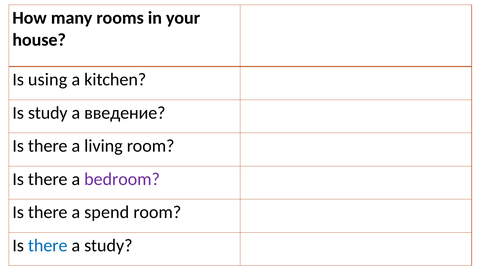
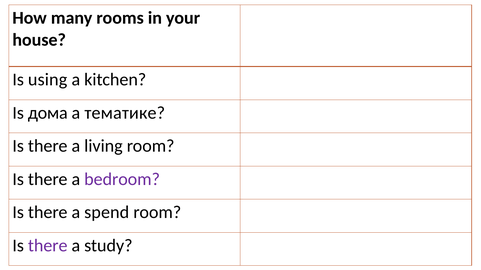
Is study: study -> дома (48, 113)
введение: введение -> тематике (125, 113)
there colour: blue -> purple (48, 246)
